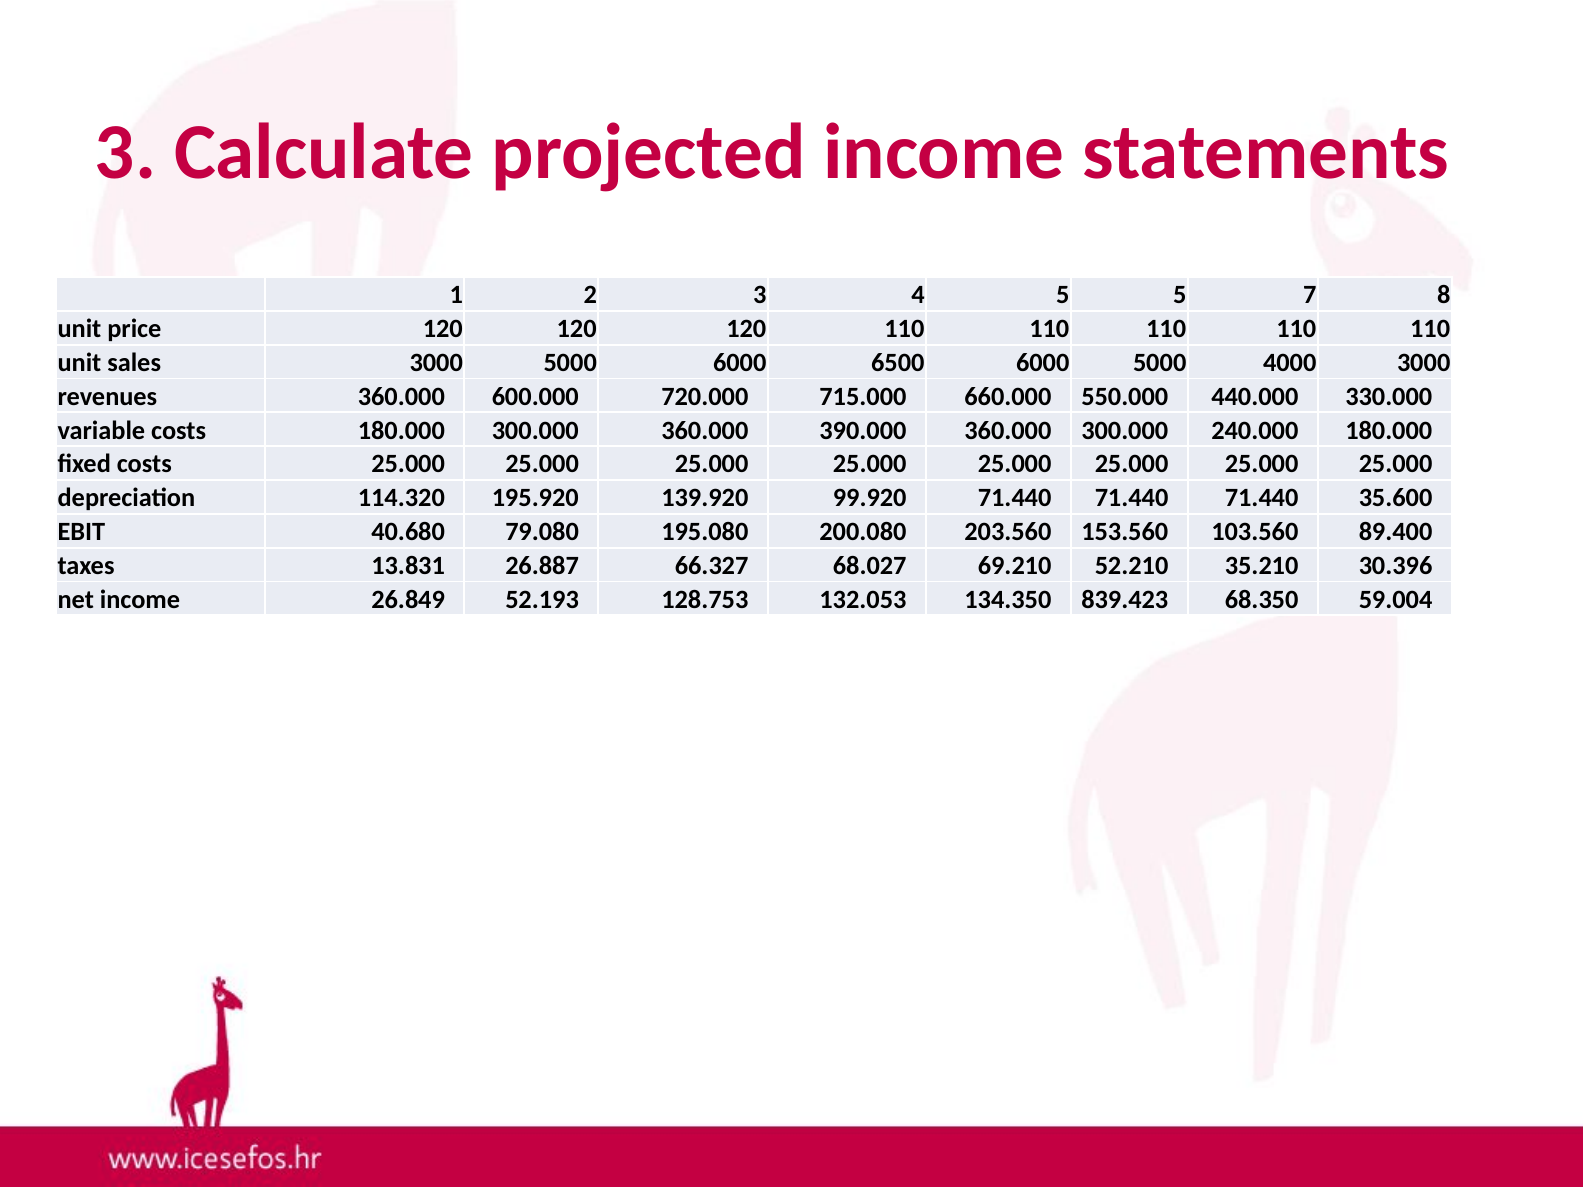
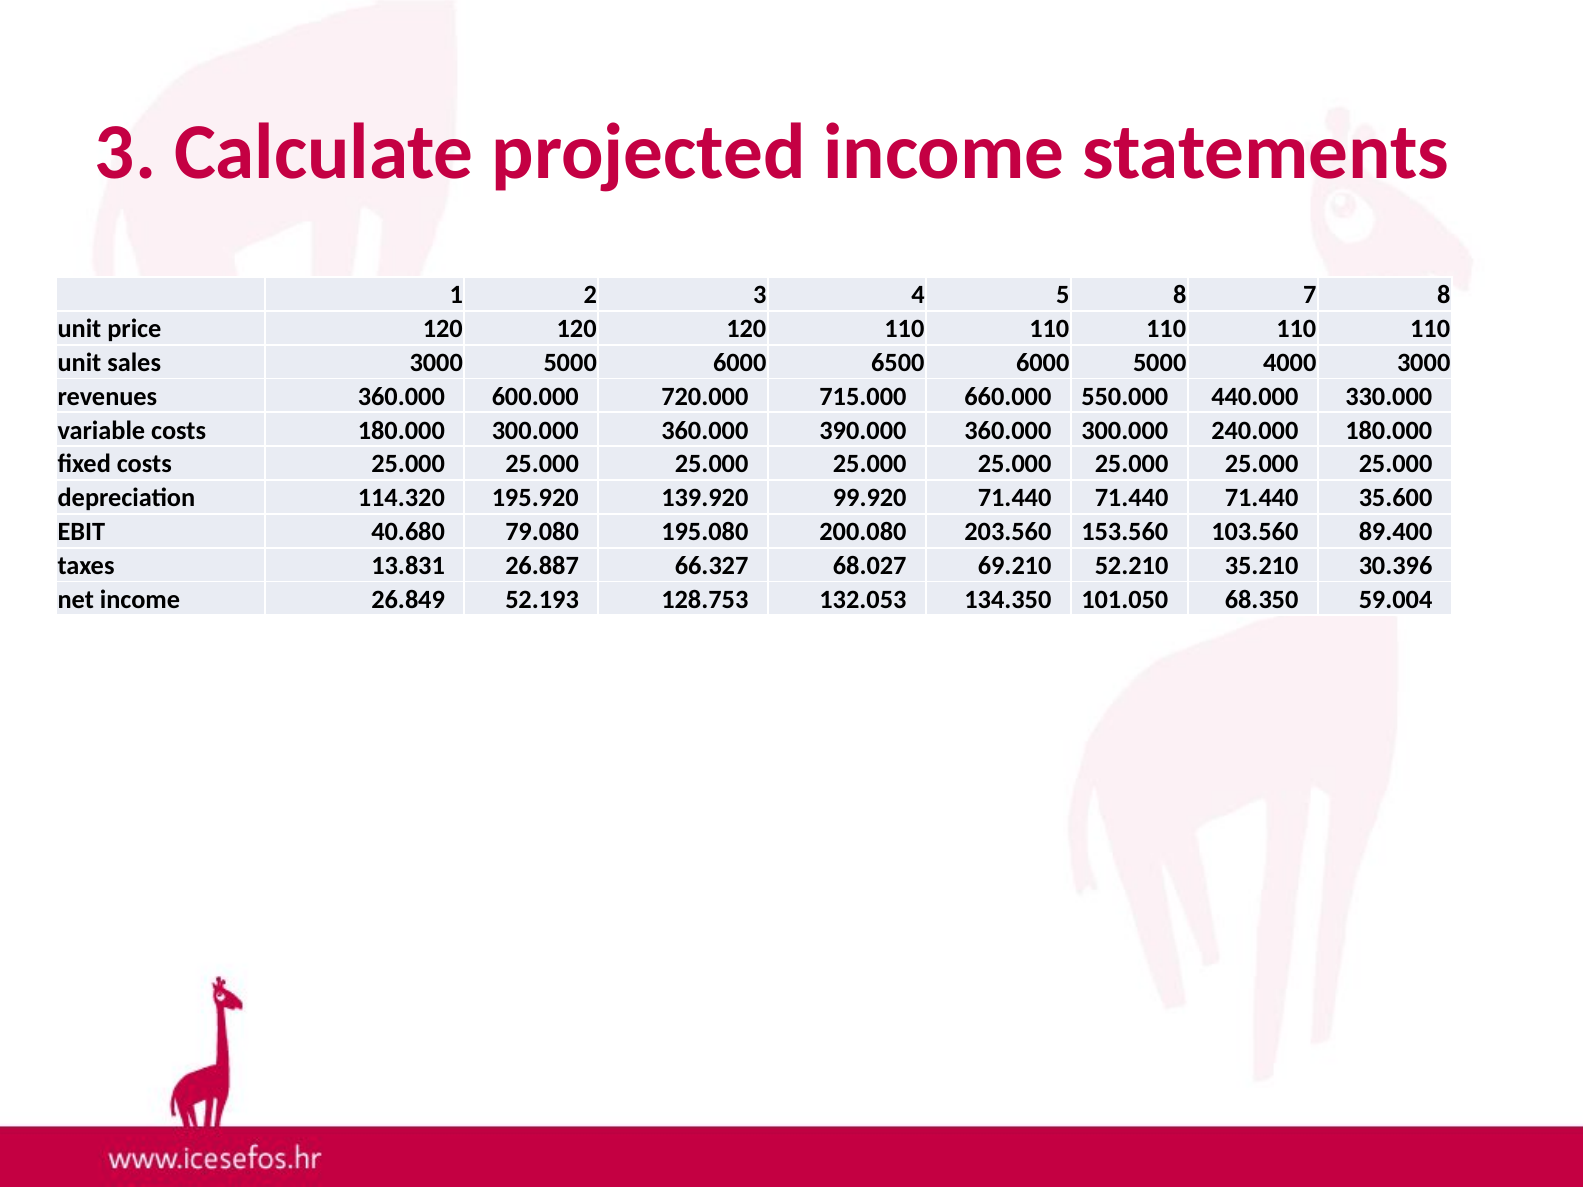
5 5: 5 -> 8 (1180, 295)
839.423: 839.423 -> 101.050 (1125, 600)
